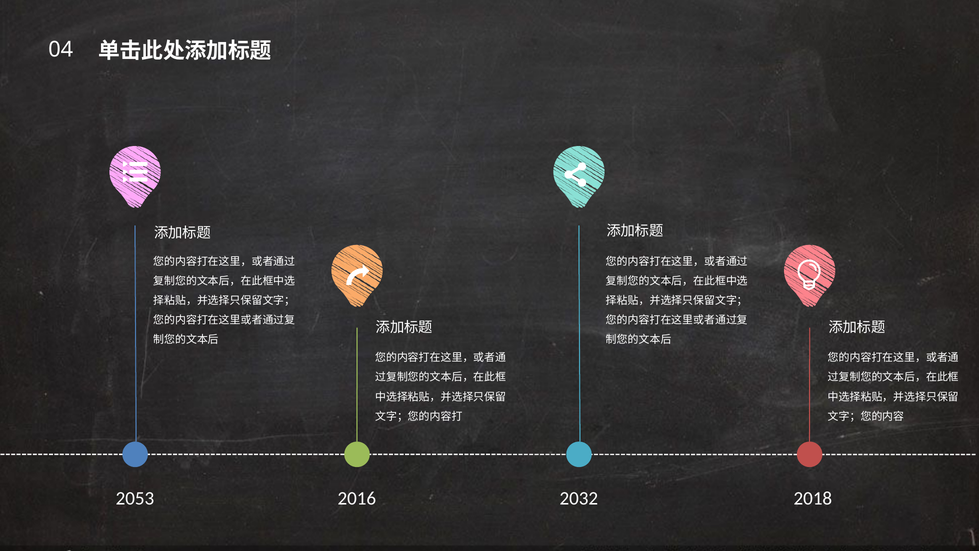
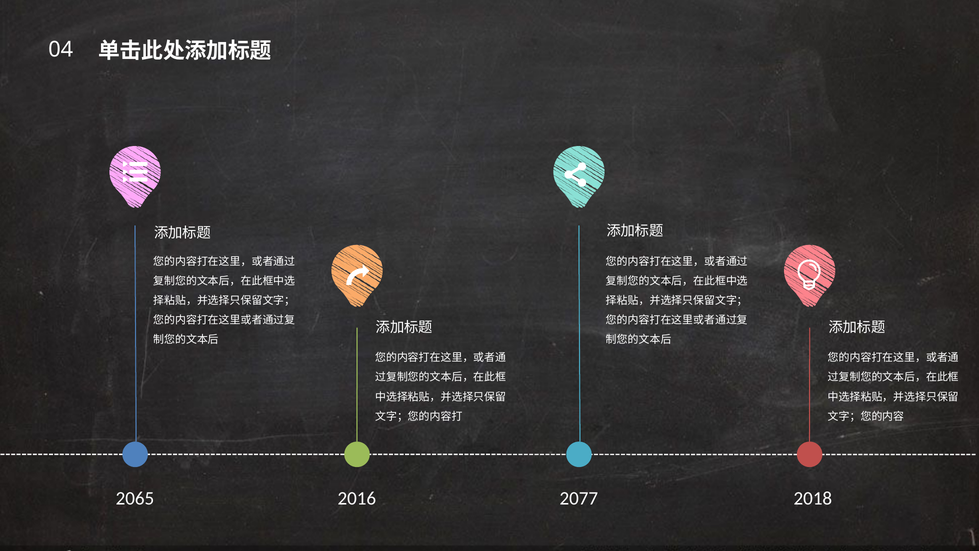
2053: 2053 -> 2065 (135, 498)
2032: 2032 -> 2077 (579, 498)
